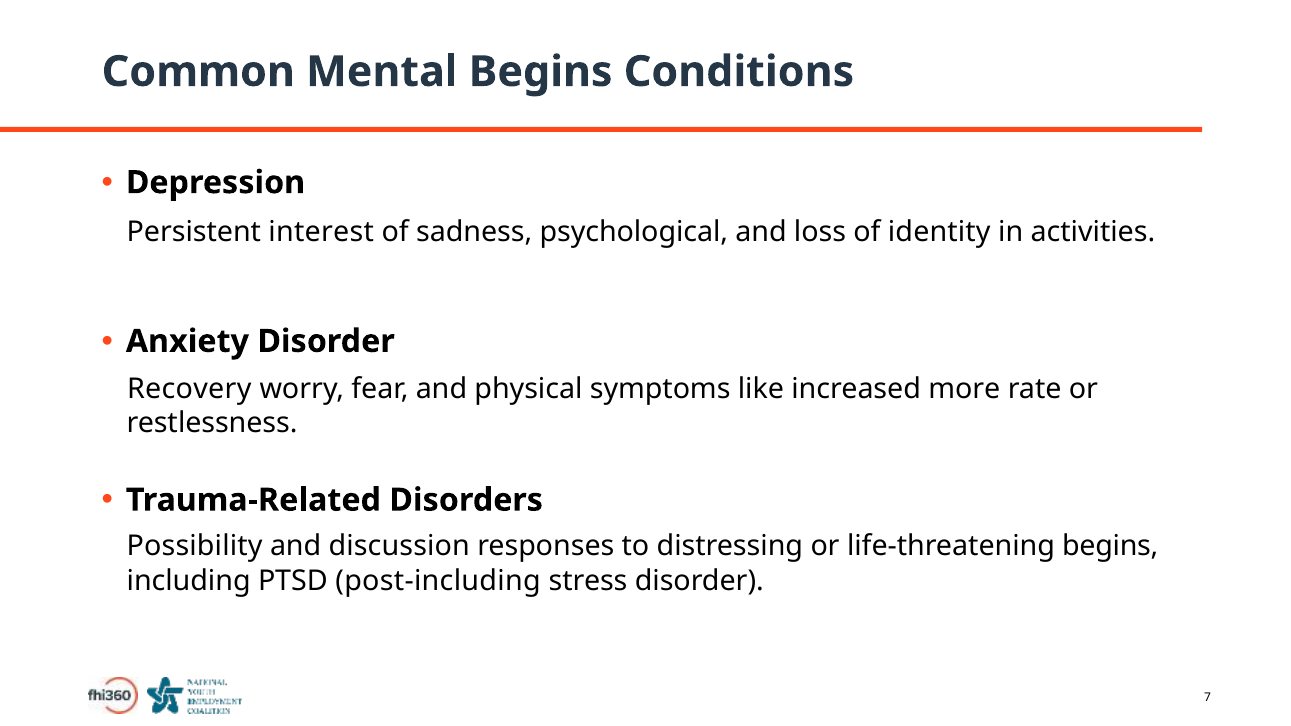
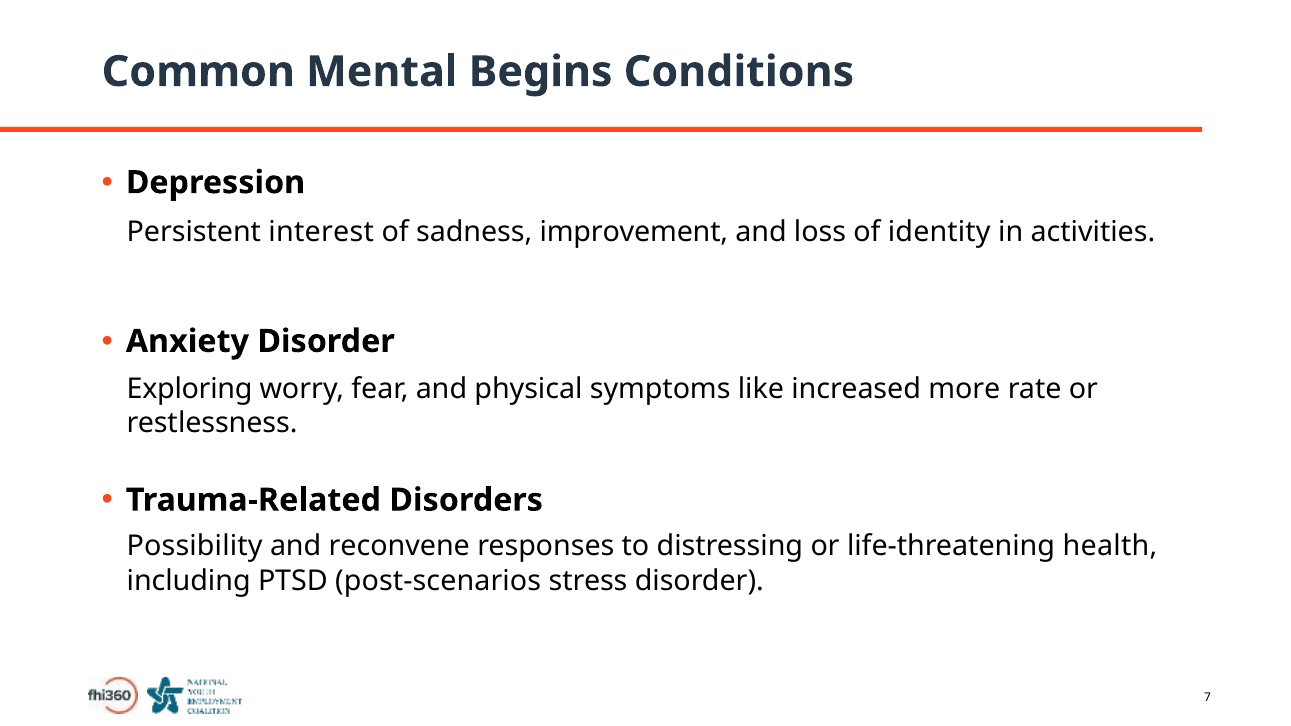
psychological: psychological -> improvement (634, 232)
Recovery: Recovery -> Exploring (190, 389)
discussion: discussion -> reconvene (399, 546)
life-threatening begins: begins -> health (1110, 546)
post-including: post-including -> post-scenarios (438, 581)
